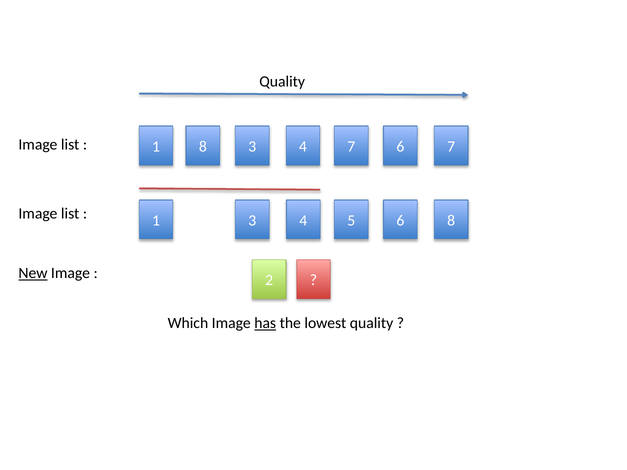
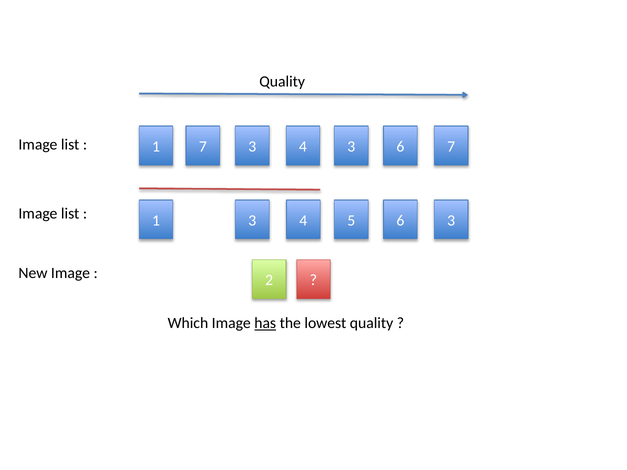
1 8: 8 -> 7 (203, 147)
4 7: 7 -> 3 (351, 147)
6 8: 8 -> 3 (451, 221)
New underline: present -> none (33, 273)
